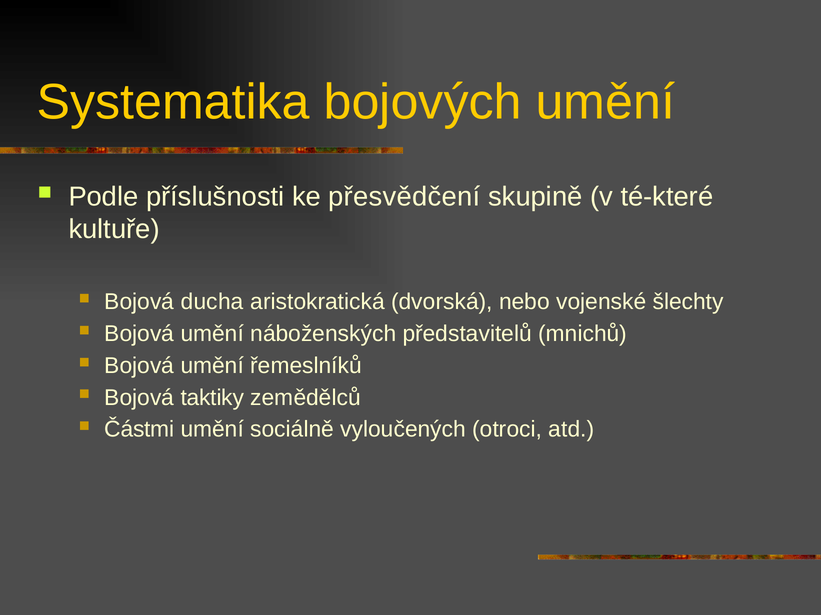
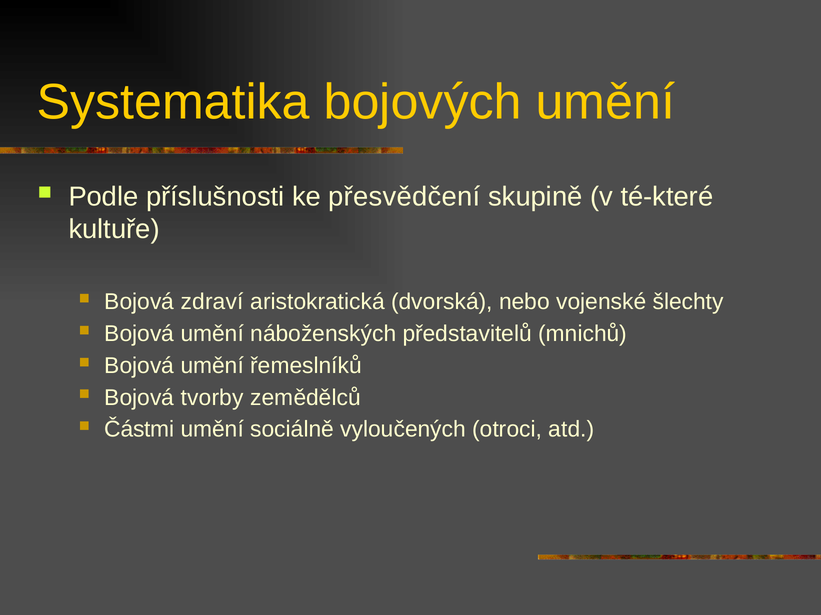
ducha: ducha -> zdraví (212, 302)
taktiky: taktiky -> tvorby (212, 398)
